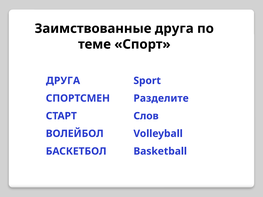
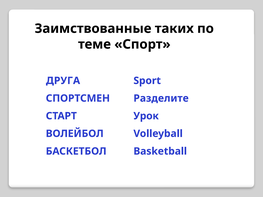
Заимствованные друга: друга -> таких (174, 29)
Слов: Слов -> Урок (146, 116)
